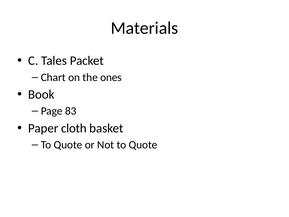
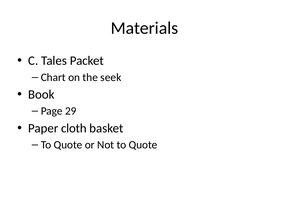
ones: ones -> seek (111, 77)
83: 83 -> 29 (71, 111)
